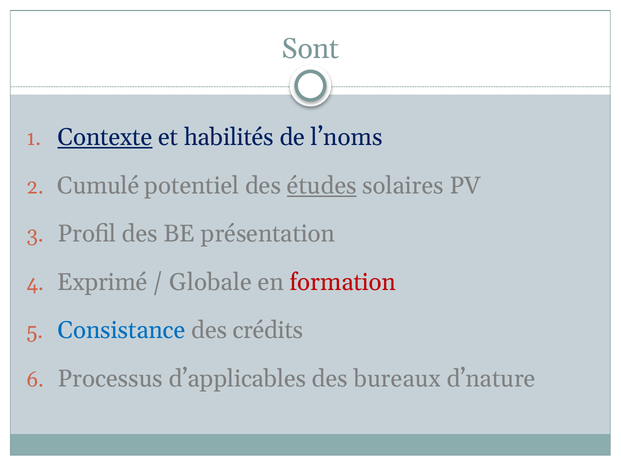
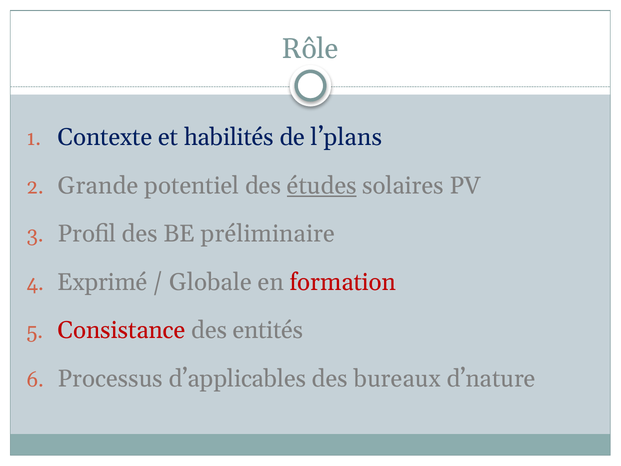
Sont: Sont -> Rôle (310, 49)
Contexte underline: present -> none (105, 137)
l’noms: l’noms -> l’plans (347, 137)
Cumulé: Cumulé -> Grande (98, 186)
présentation: présentation -> préliminaire (268, 234)
Consistance colour: blue -> red (122, 330)
crédits: crédits -> entités (268, 330)
